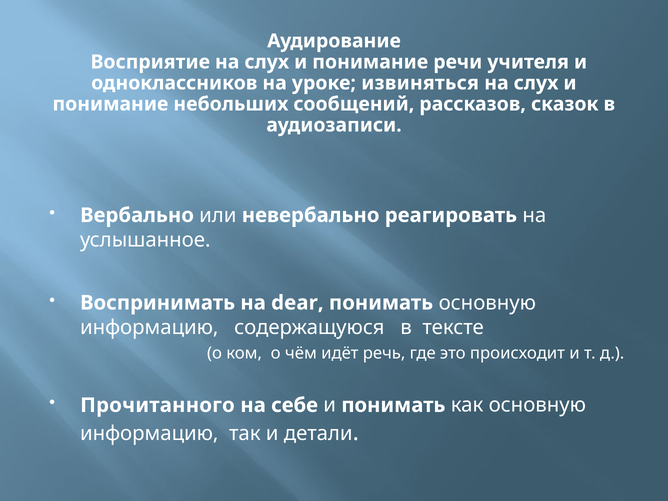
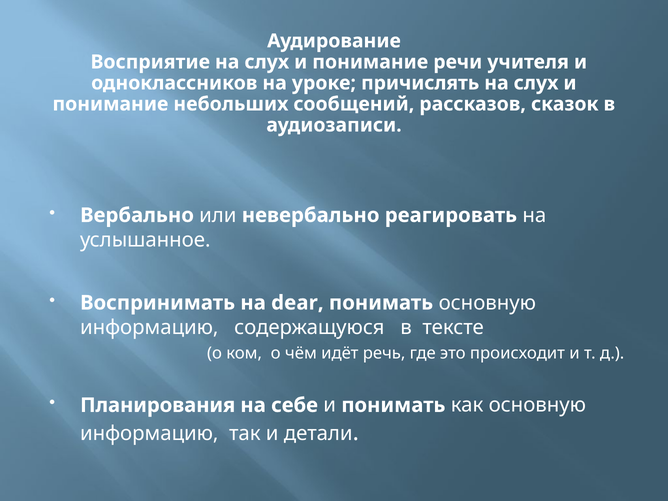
извиняться: извиняться -> причислять (420, 83)
Прочитанного: Прочитанного -> Планирования (158, 405)
